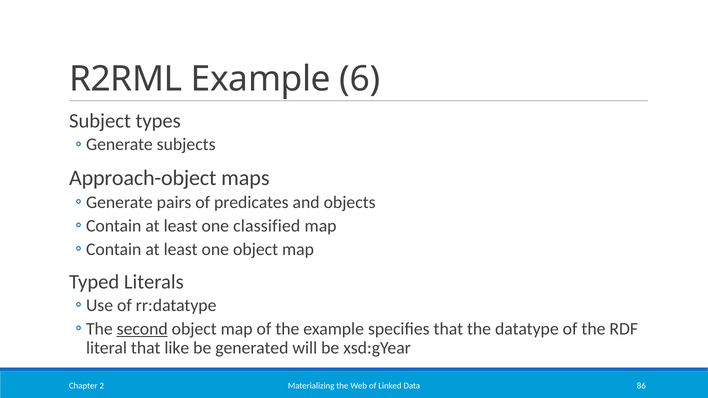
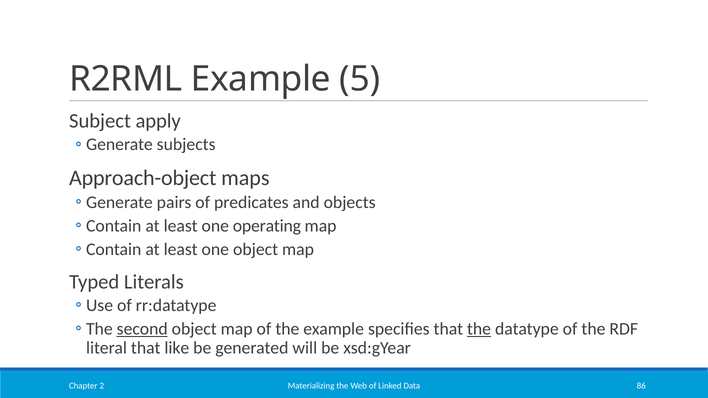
6: 6 -> 5 (360, 79)
types: types -> apply (158, 121)
classified: classified -> operating (267, 226)
the underline: none -> present (479, 329)
